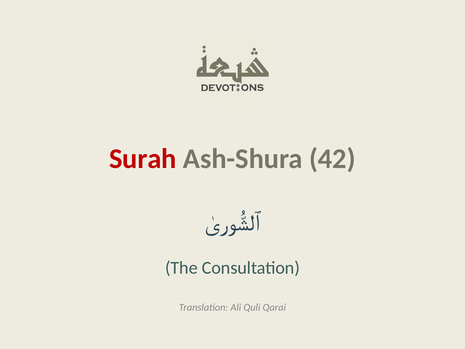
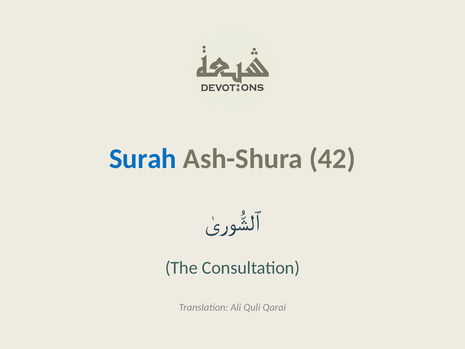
Surah colour: red -> blue (143, 159)
